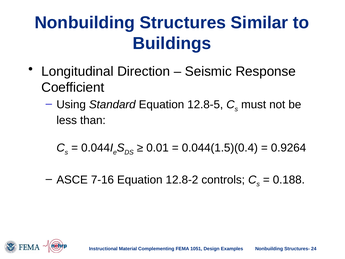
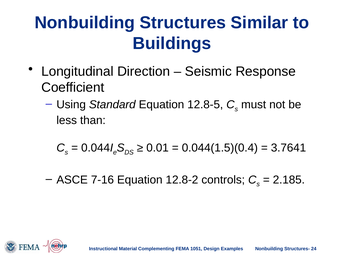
0.9264: 0.9264 -> 3.7641 (289, 148)
0.188: 0.188 -> 2.185 (289, 180)
